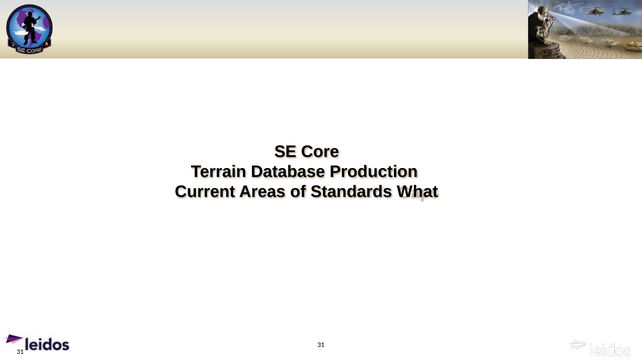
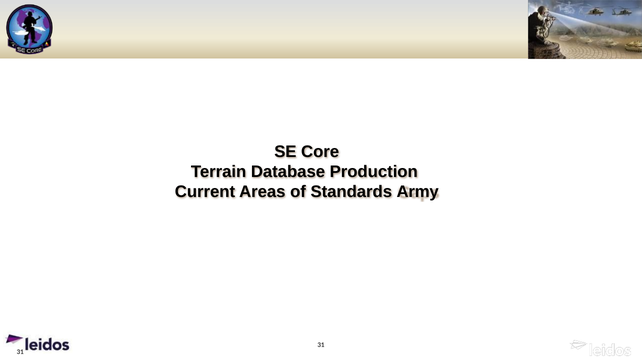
What: What -> Army (418, 192)
